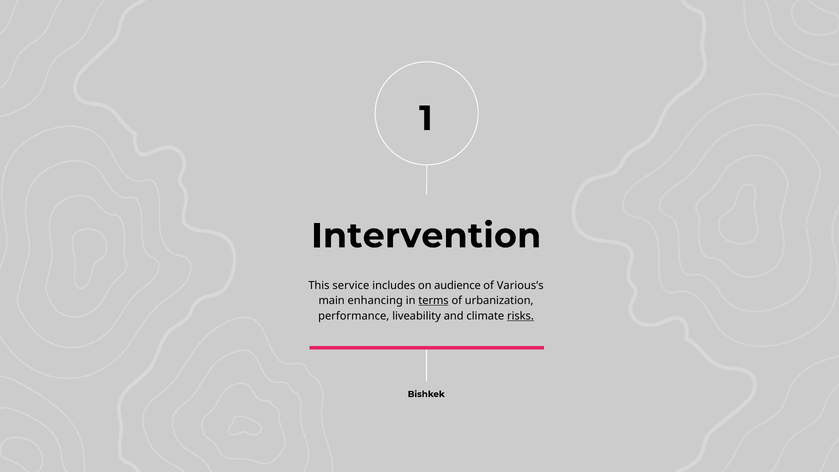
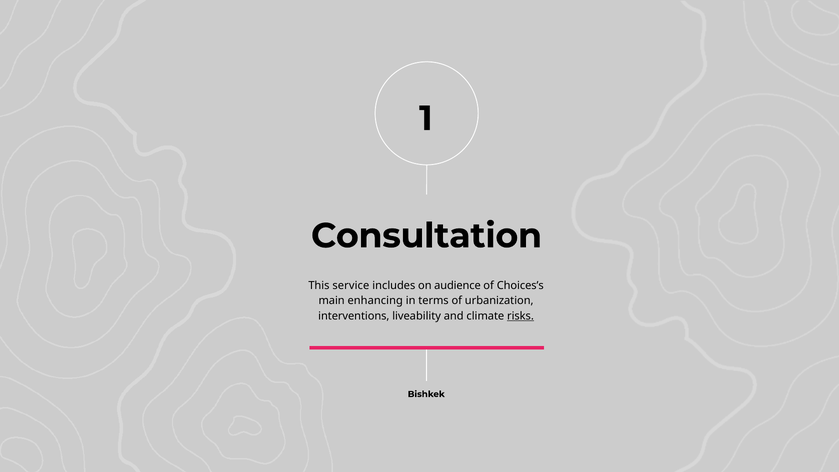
Intervention: Intervention -> Consultation (427, 236)
Various’s: Various’s -> Choices’s (520, 285)
terms underline: present -> none (433, 301)
performance: performance -> interventions (354, 316)
